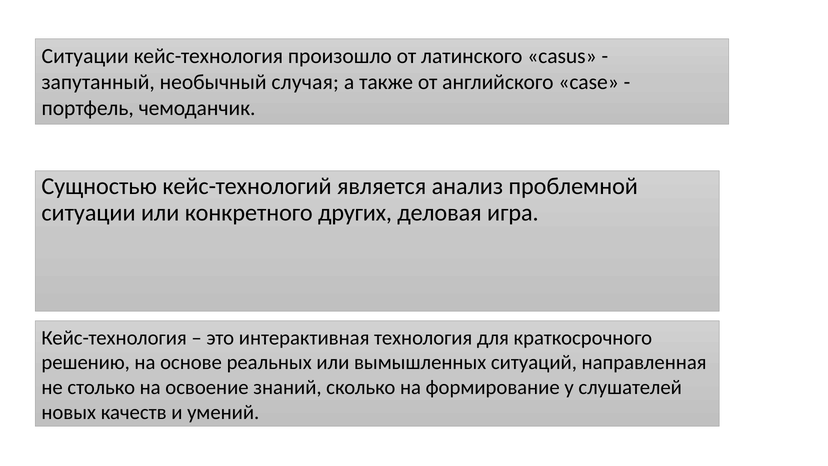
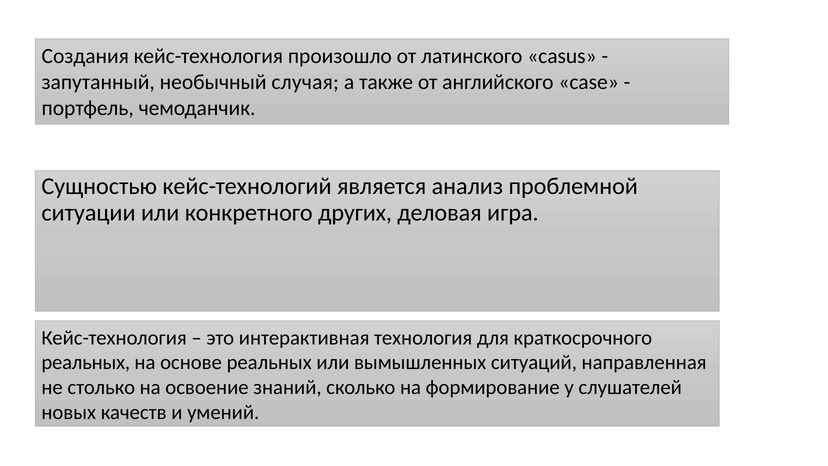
Ситуации: Ситуации -> Создания (85, 56)
решению: решению -> реальных (86, 362)
